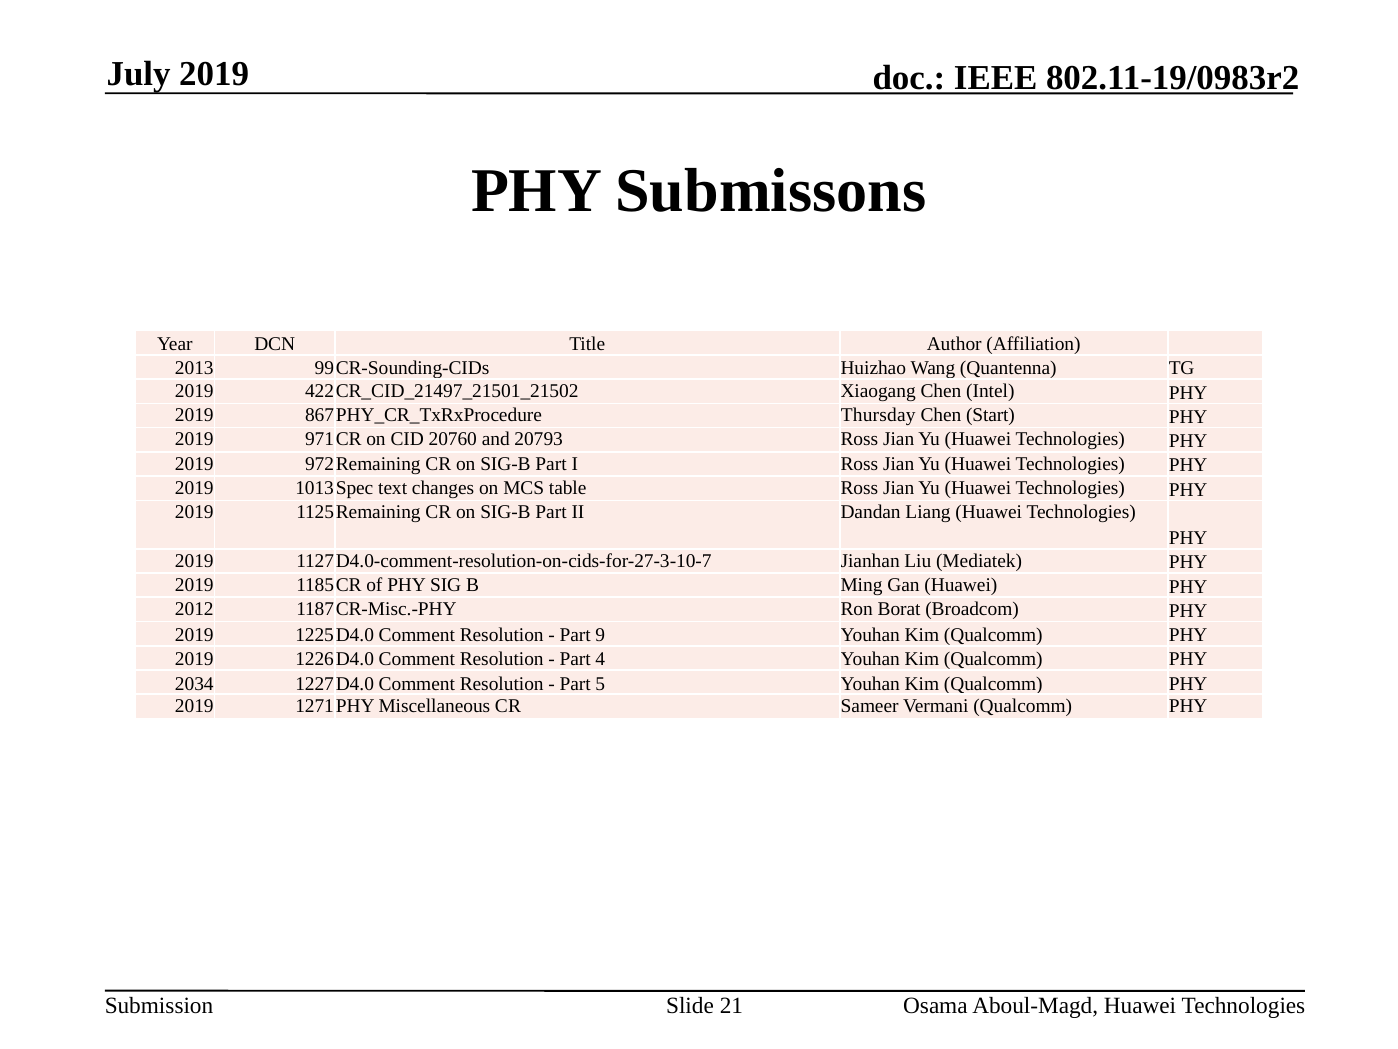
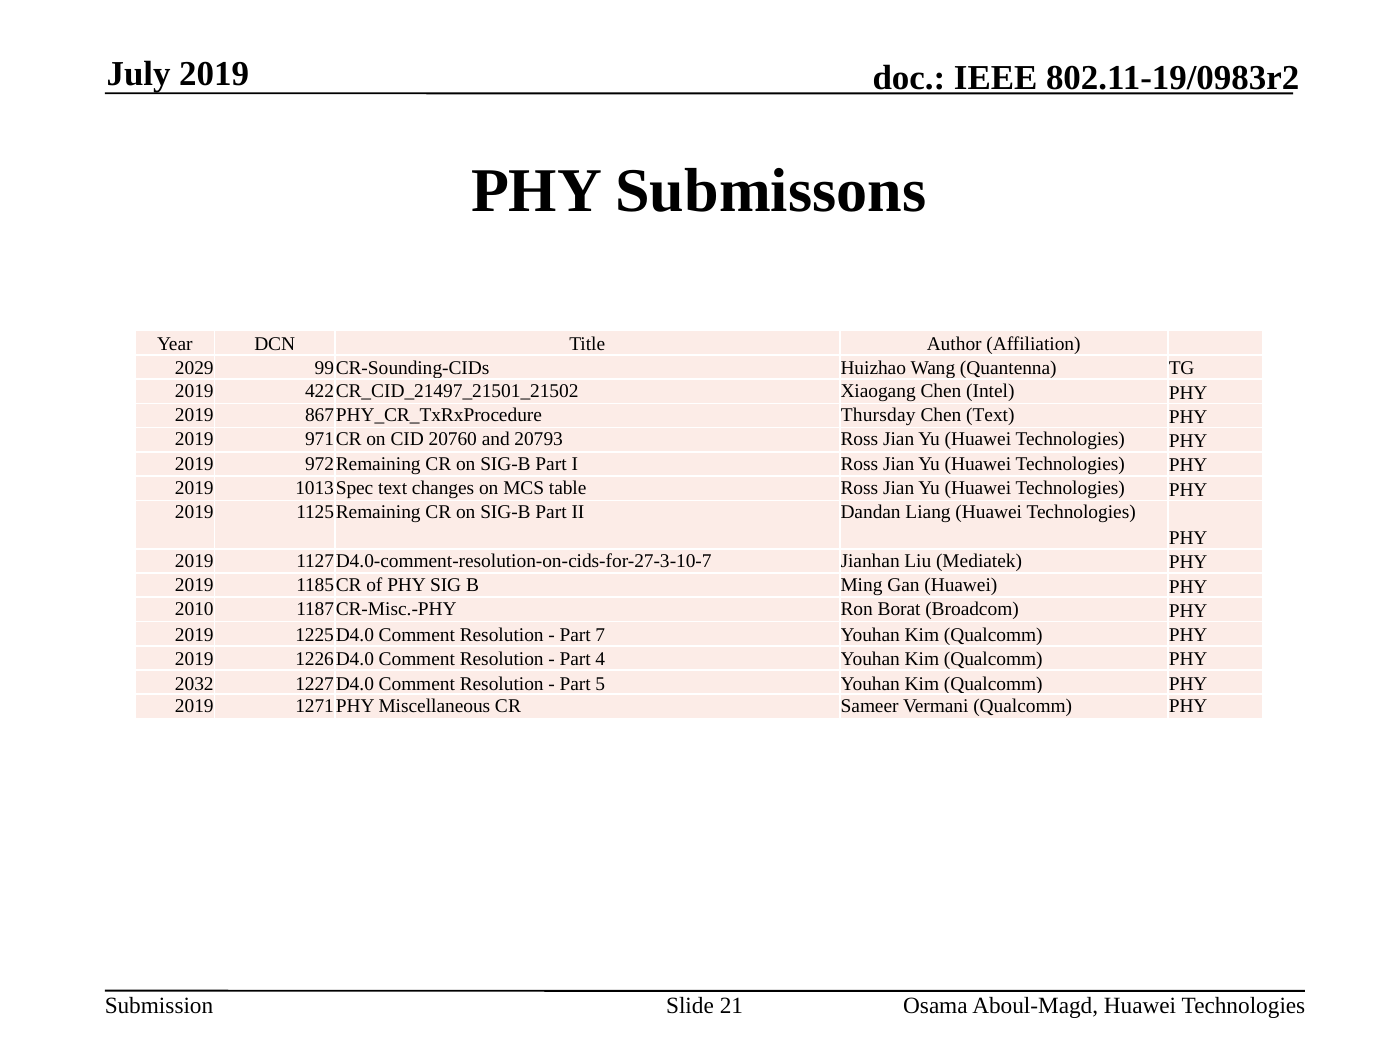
2013: 2013 -> 2029 (194, 368)
Chen Start: Start -> Text (990, 415)
2012: 2012 -> 2010 (194, 609)
9: 9 -> 7 (600, 635)
2034: 2034 -> 2032 (194, 683)
